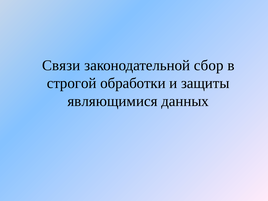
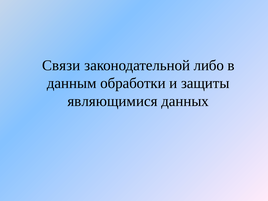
сбор: сбор -> либо (209, 65)
строгой: строгой -> данным (72, 83)
